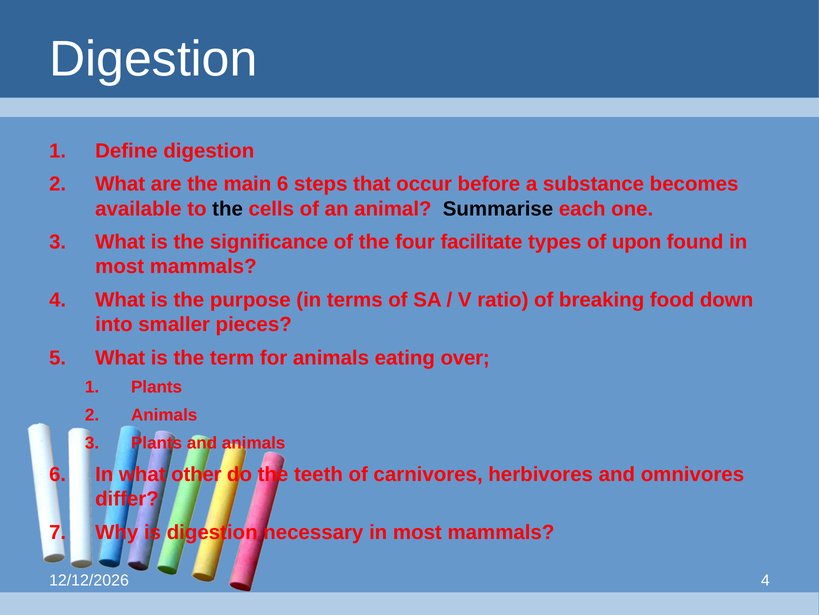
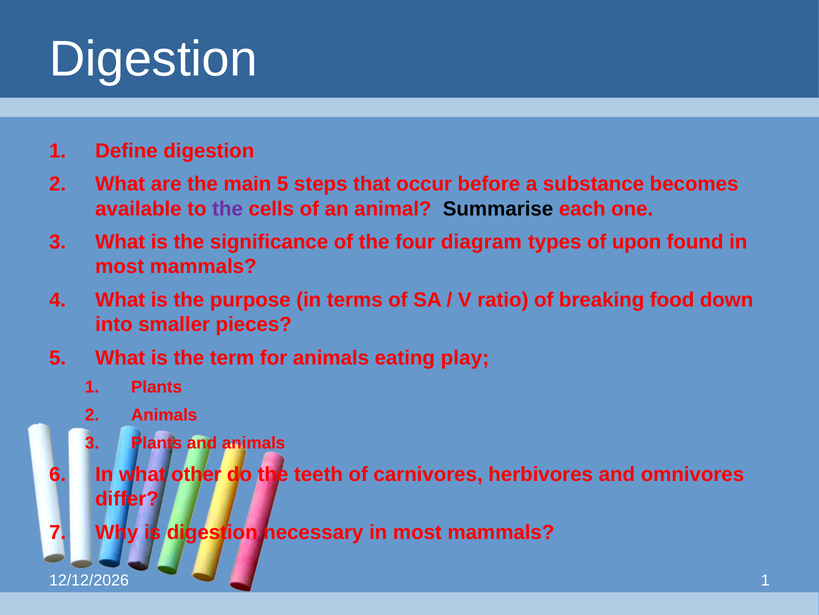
main 6: 6 -> 5 (283, 184)
the colour: black -> purple (228, 209)
facilitate: facilitate -> diagram (481, 242)
over: over -> play (465, 357)
4: 4 -> 1 (765, 580)
